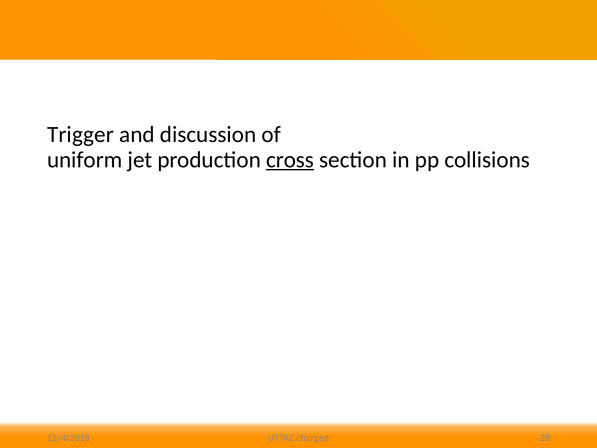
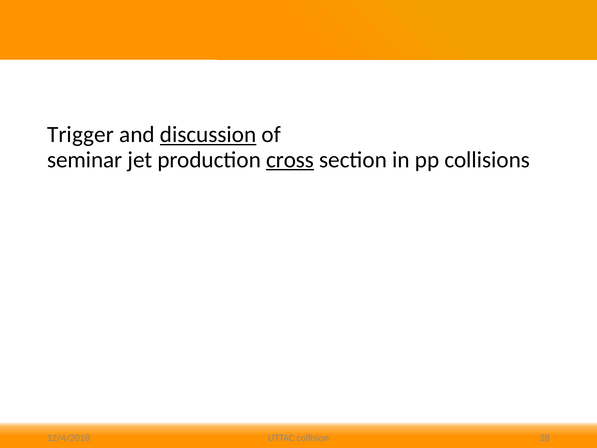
discussion underline: none -> present (208, 135)
uniform: uniform -> seminar (85, 160)
charged: charged -> collision (313, 438)
